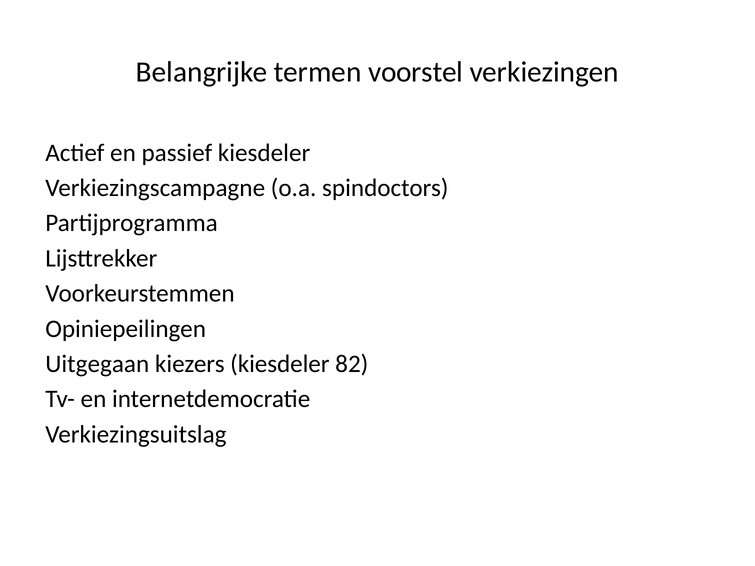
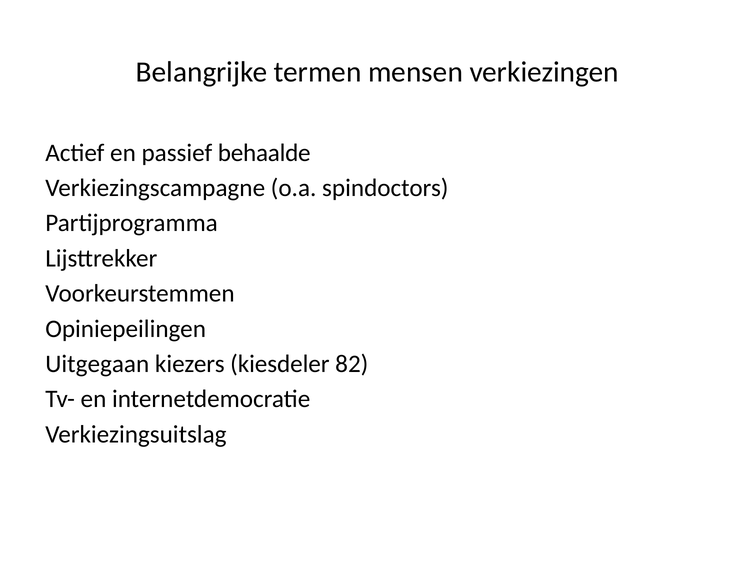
voorstel: voorstel -> mensen (416, 72)
passief kiesdeler: kiesdeler -> behaalde (264, 153)
